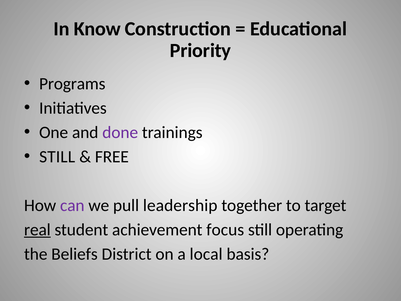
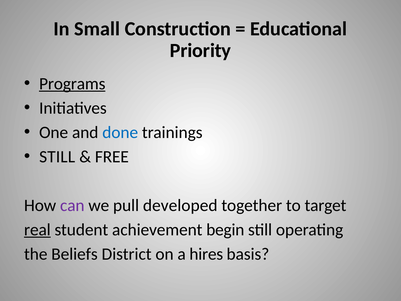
Know: Know -> Small (97, 29)
Programs underline: none -> present (72, 84)
done colour: purple -> blue (120, 132)
leadership: leadership -> developed (180, 205)
focus: focus -> begin (225, 230)
local: local -> hires (206, 254)
